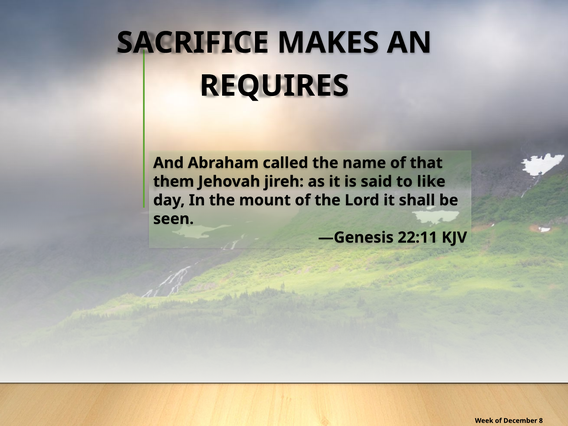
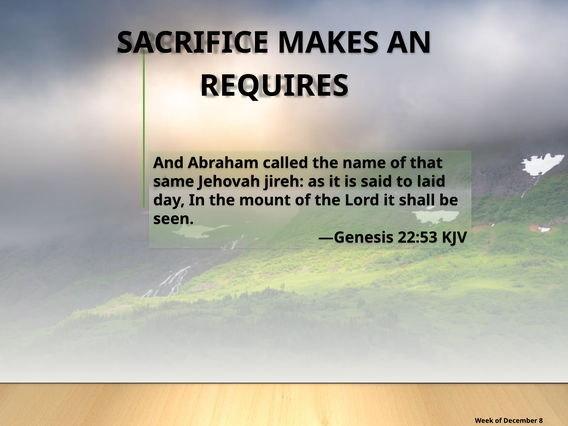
them: them -> same (174, 182)
like: like -> laid (431, 182)
22:11: 22:11 -> 22:53 (418, 237)
